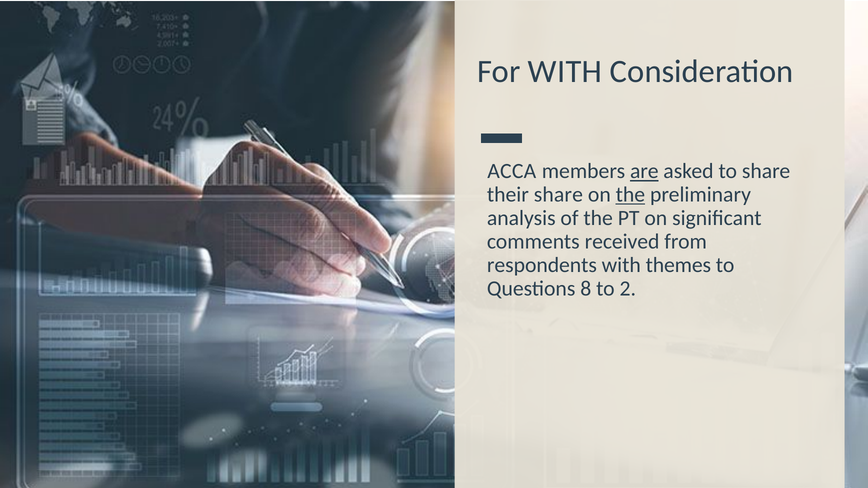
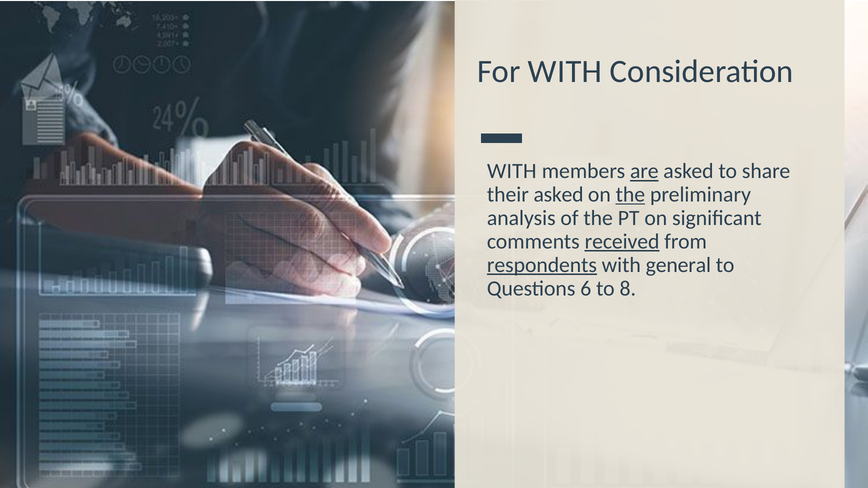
ACCA: ACCA -> WITH (512, 171)
their share: share -> asked (559, 195)
received underline: none -> present (622, 242)
respondents underline: none -> present (542, 265)
themes: themes -> general (678, 265)
8: 8 -> 6 (586, 289)
2: 2 -> 8 (628, 289)
